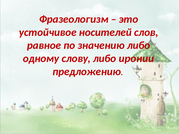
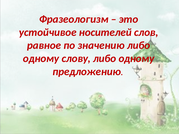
слову либо иронии: иронии -> одному (136, 59)
